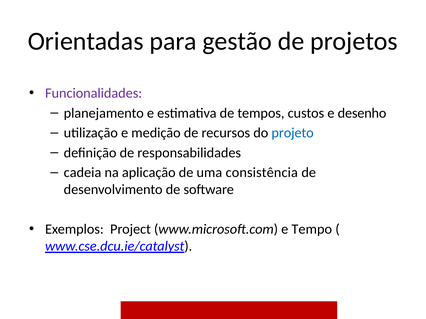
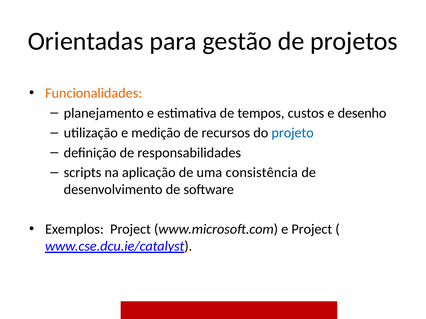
Funcionalidades colour: purple -> orange (94, 93)
cadeia: cadeia -> scripts (83, 173)
e Tempo: Tempo -> Project (312, 230)
